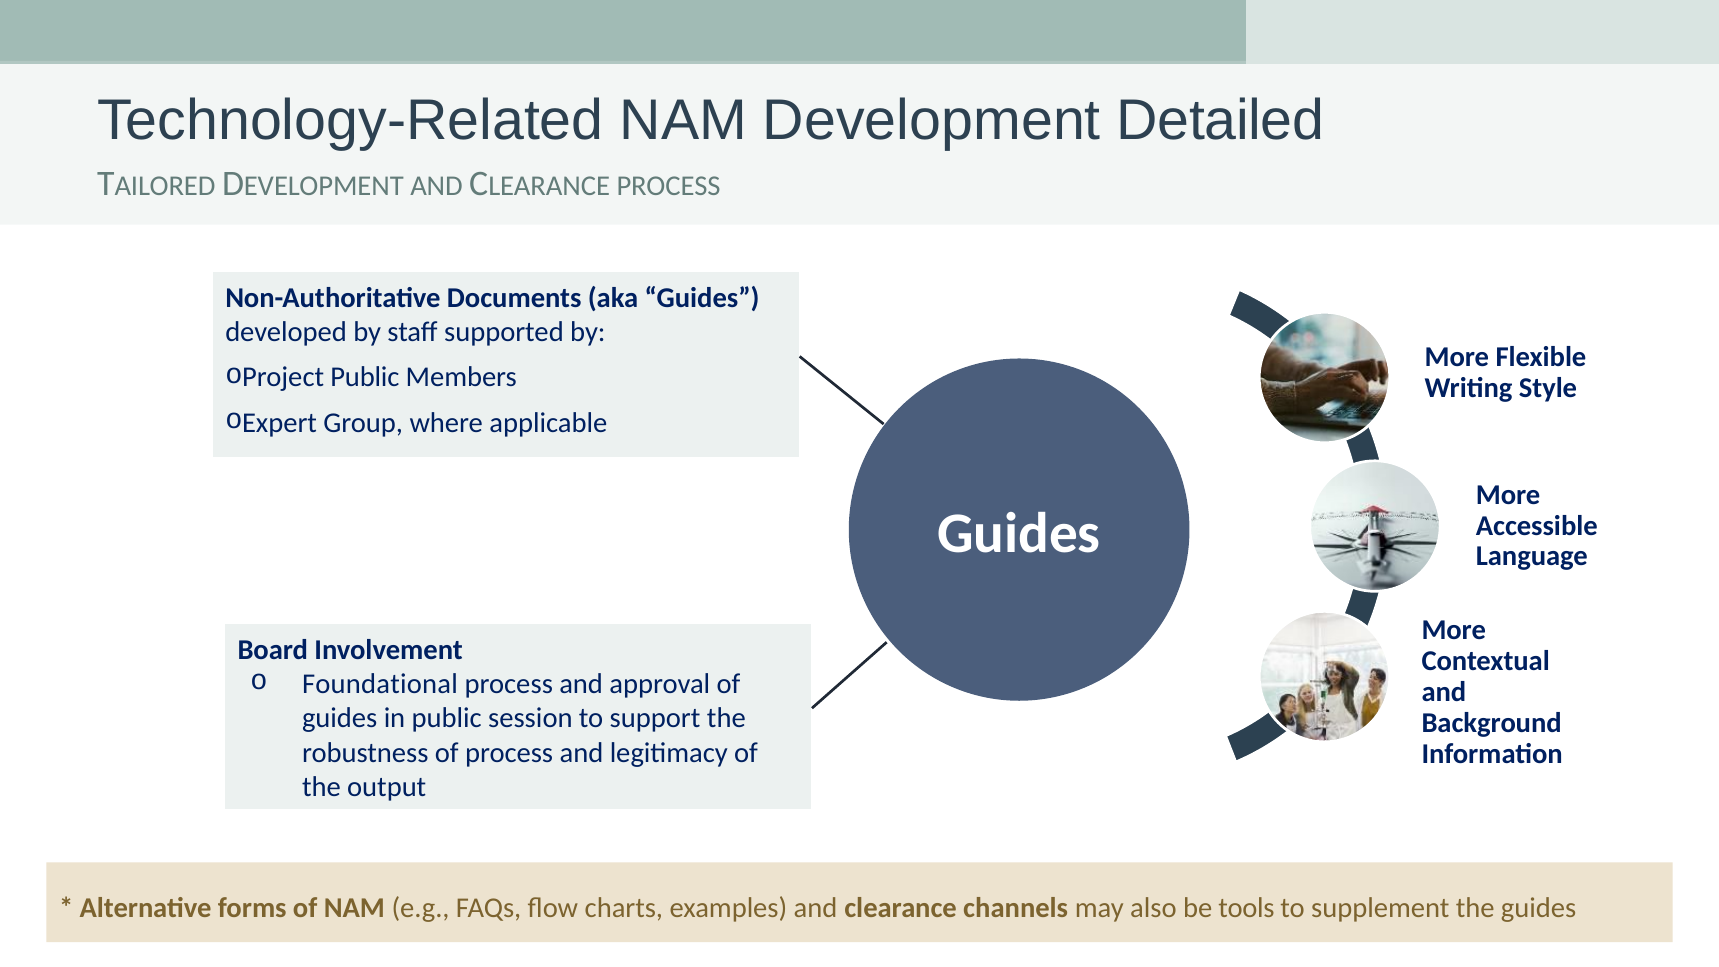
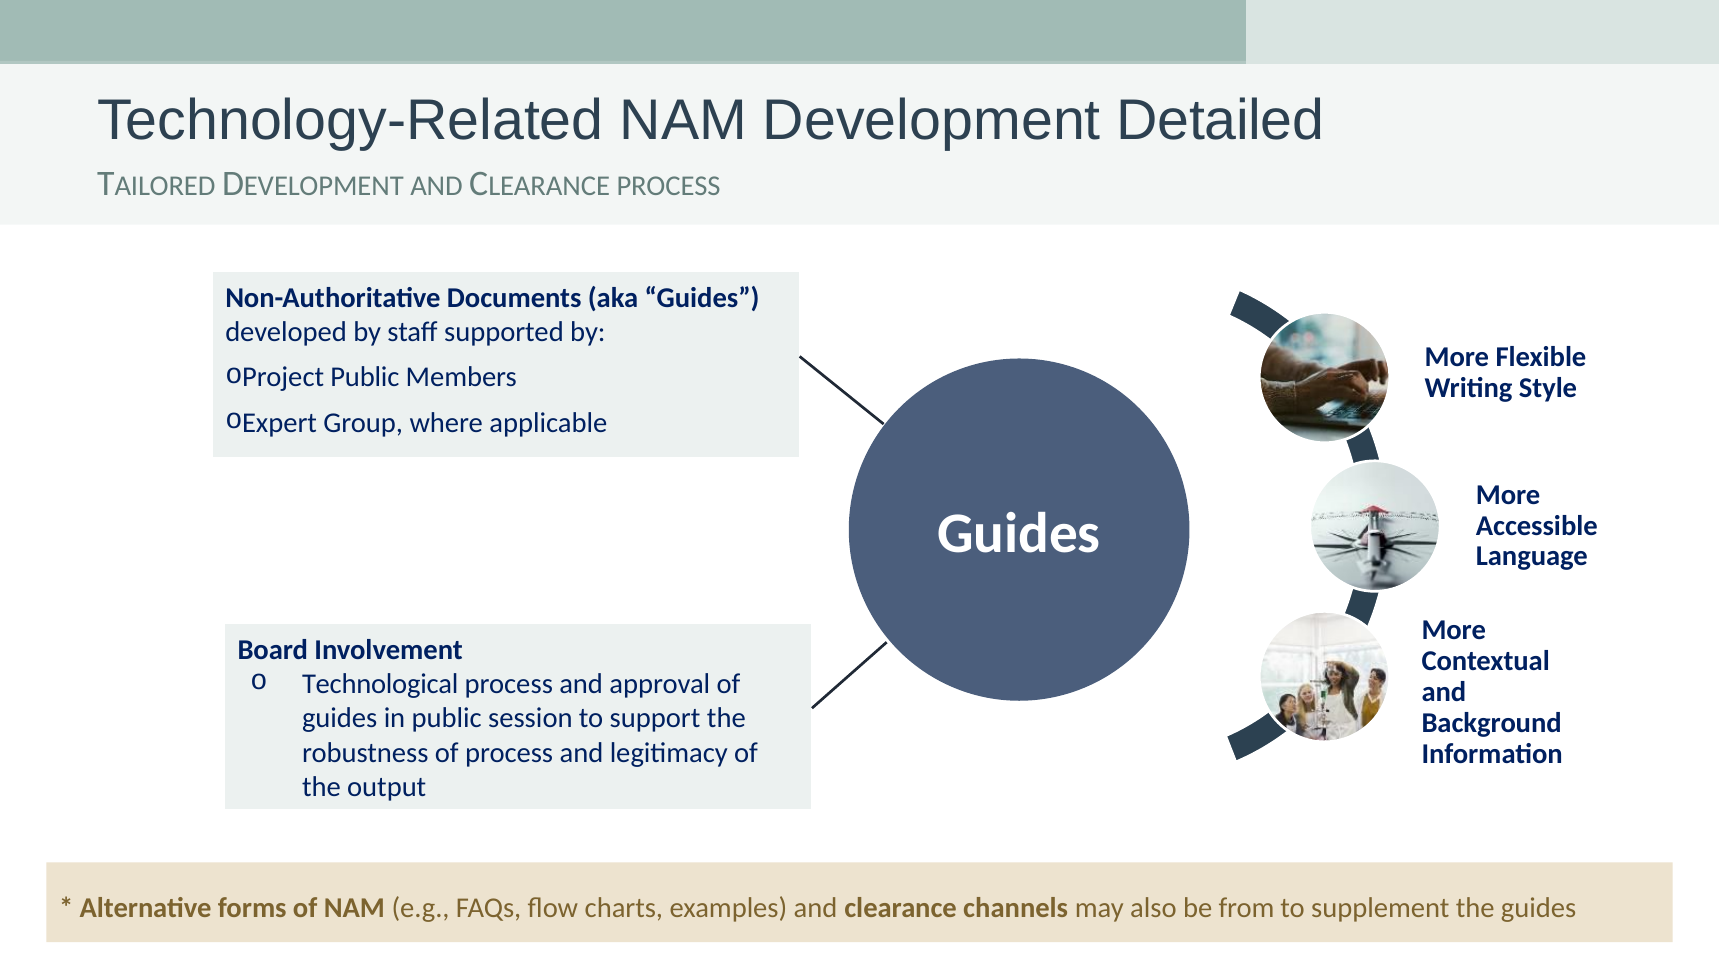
Foundational: Foundational -> Technological (380, 684)
tools: tools -> from (1246, 908)
